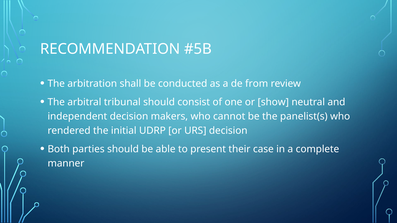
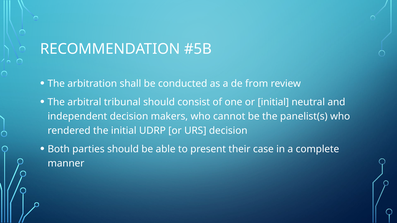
or show: show -> initial (273, 102)
